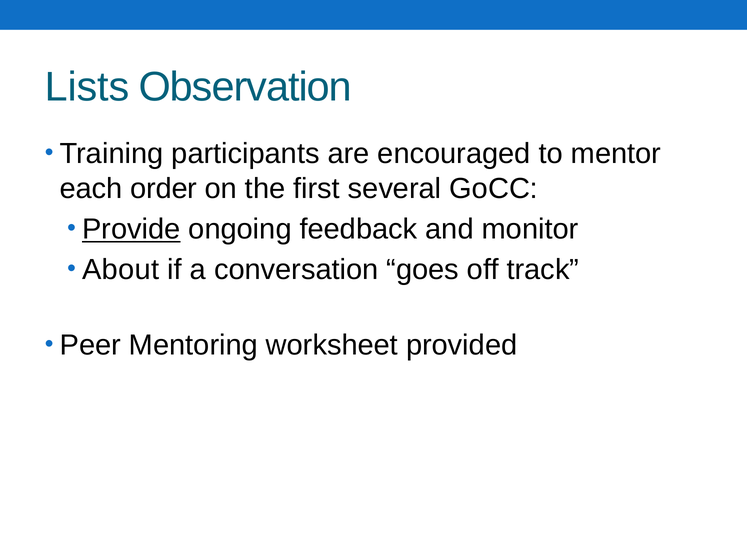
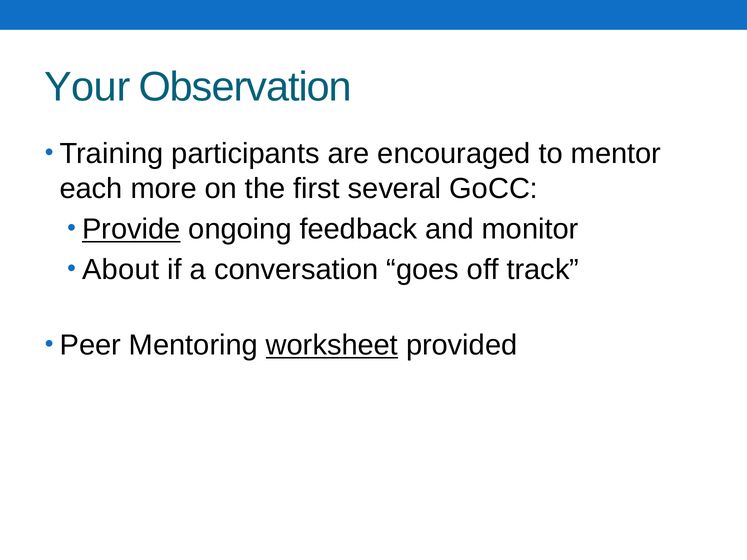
Lists: Lists -> Your (87, 87)
order: order -> more (164, 189)
worksheet underline: none -> present (332, 345)
